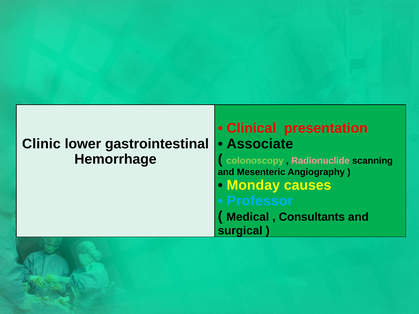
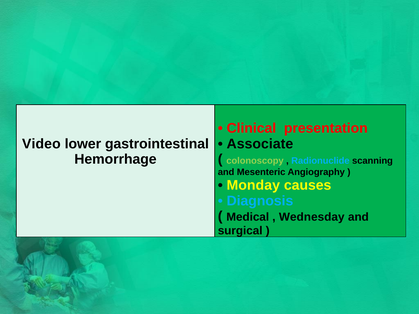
Clinic: Clinic -> Video (41, 144)
Radionuclide colour: pink -> light blue (320, 161)
Professor: Professor -> Diagnosis (260, 201)
Consultants: Consultants -> Wednesday (312, 217)
